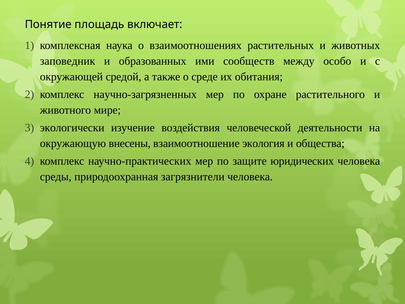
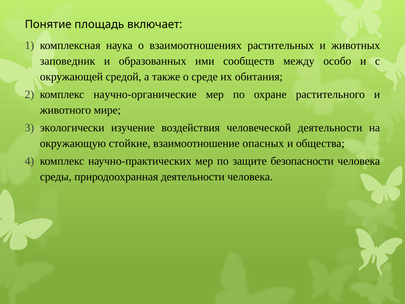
научно-загрязненных: научно-загрязненных -> научно-органические (145, 94)
внесены: внесены -> стойкие (130, 143)
экология: экология -> опасных (263, 143)
юридических: юридических -> безопасности (302, 161)
природоохранная загрязнители: загрязнители -> деятельности (193, 177)
